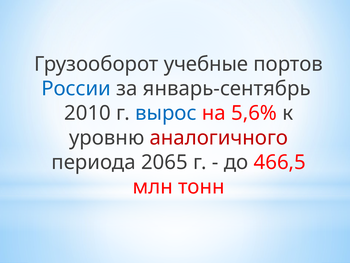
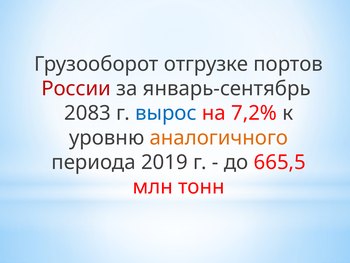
учебные: учебные -> отгрузке (206, 64)
России colour: blue -> red (76, 88)
2010: 2010 -> 2083 (88, 113)
5,6%: 5,6% -> 7,2% (254, 113)
аналогичного colour: red -> orange (219, 137)
2065: 2065 -> 2019 (164, 162)
466,5: 466,5 -> 665,5 (280, 162)
